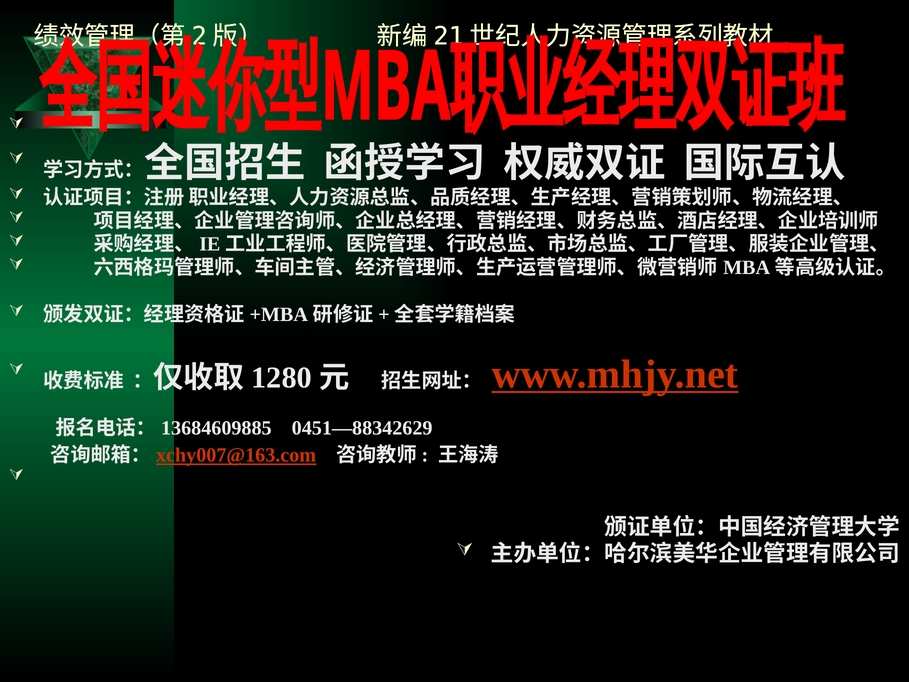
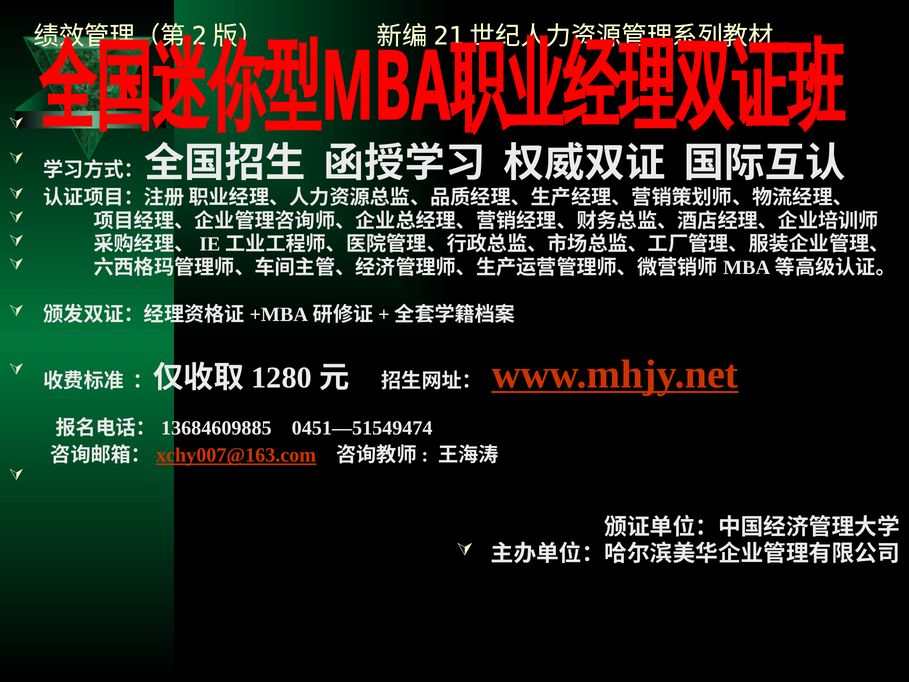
0451—88342629: 0451—88342629 -> 0451—51549474 (362, 428)
